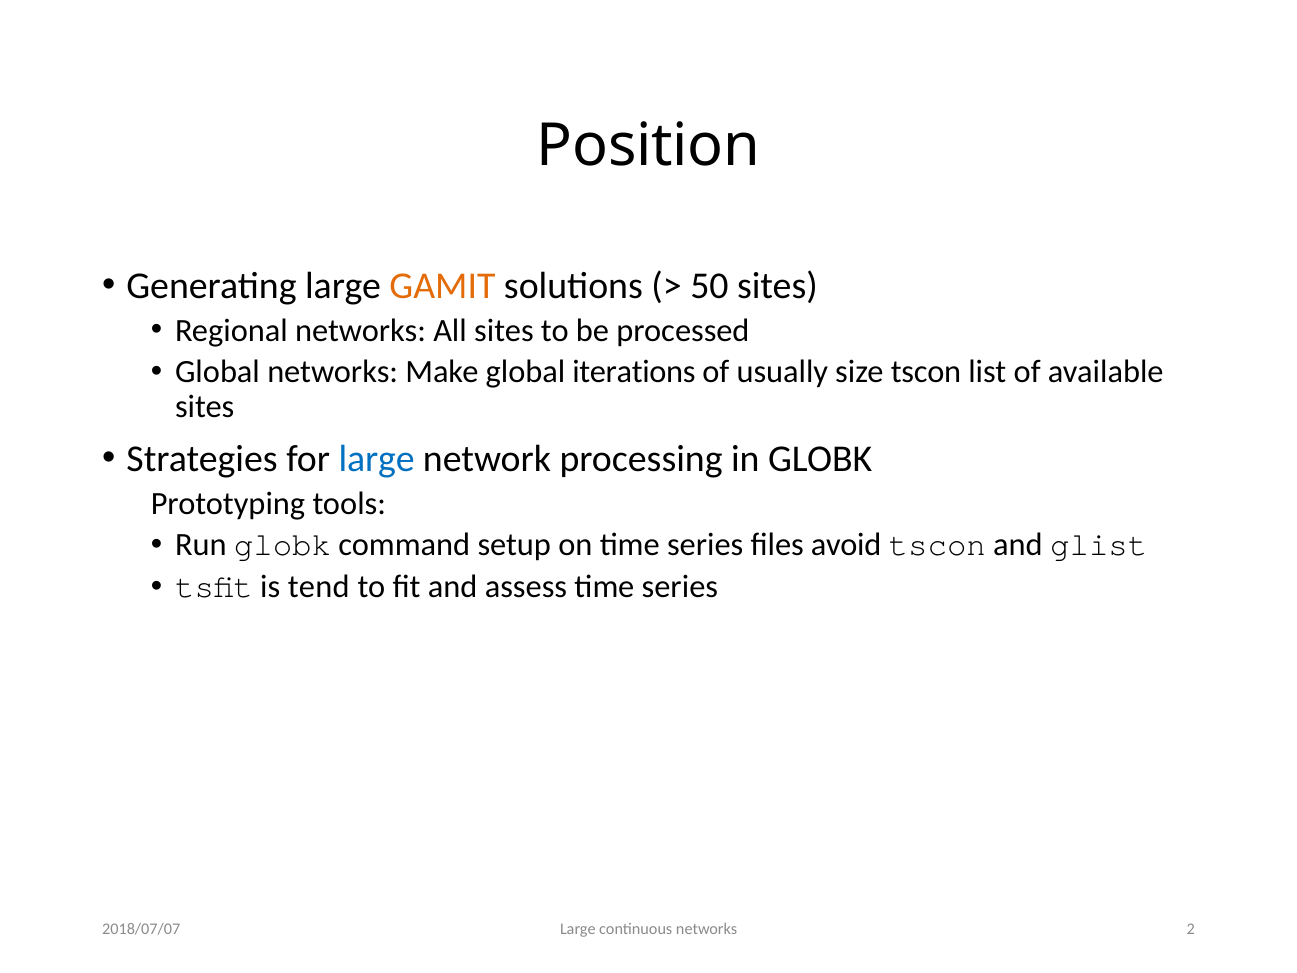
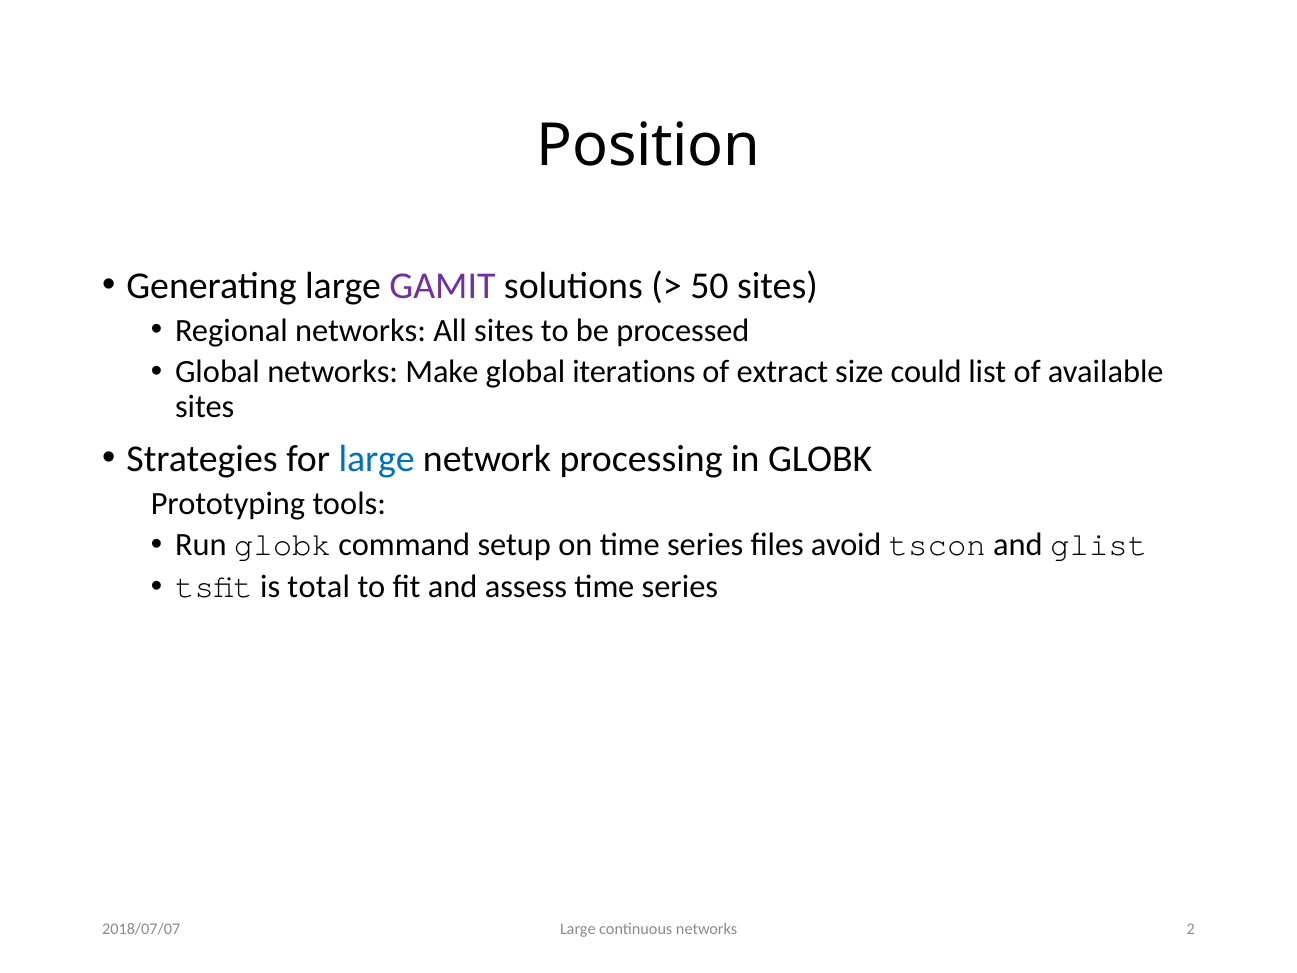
GAMIT colour: orange -> purple (442, 286)
usually: usually -> extract (782, 372)
size tscon: tscon -> could (926, 372)
tend: tend -> total (319, 587)
